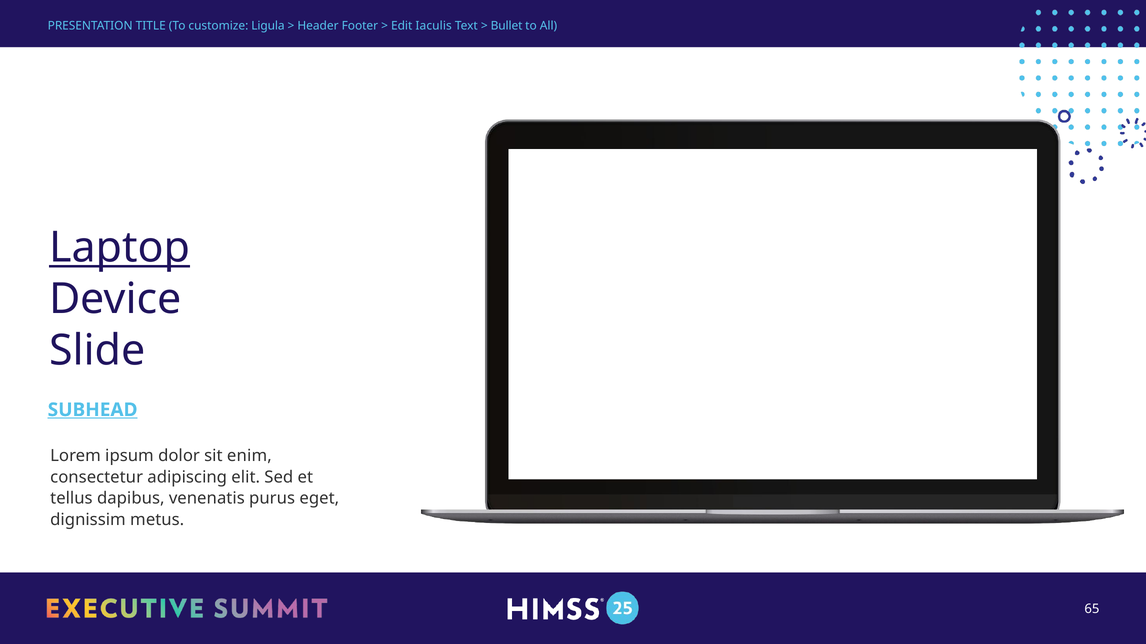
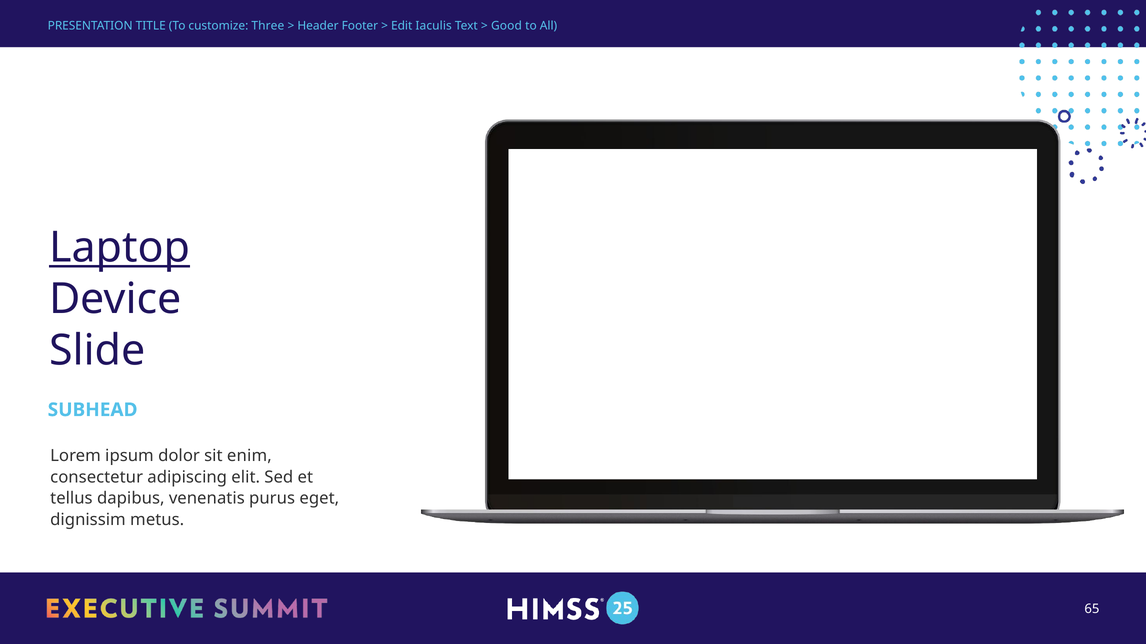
Ligula: Ligula -> Three (268, 26)
Bullet: Bullet -> Good (506, 26)
SUBHEAD underline: present -> none (93, 410)
